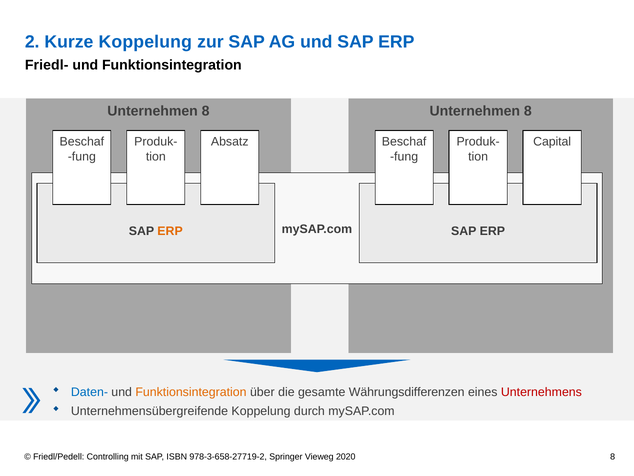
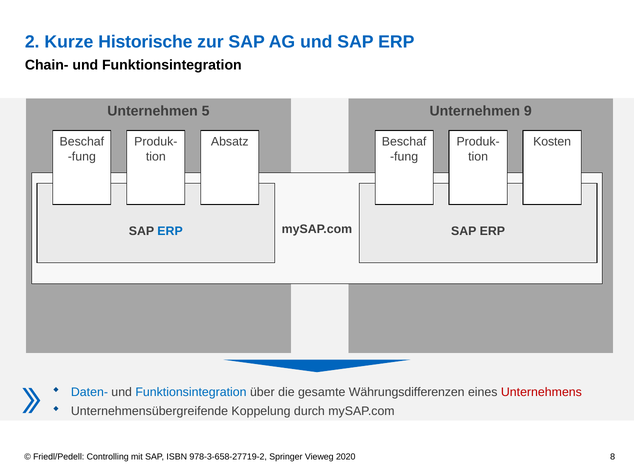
Kurze Koppelung: Koppelung -> Historische (145, 42)
Friedl-: Friedl- -> Chain- (47, 65)
8: 8 -> 5 (206, 111)
8: 8 -> 9 (528, 111)
Capital: Capital -> Kosten (552, 142)
ERP colour: orange -> blue (170, 231)
Funktionsintegration colour: orange -> blue (191, 392)
